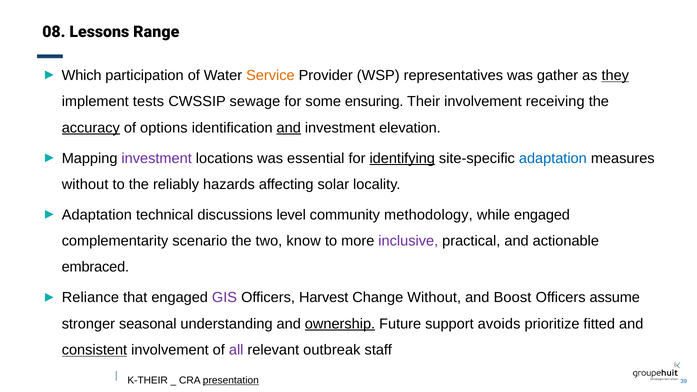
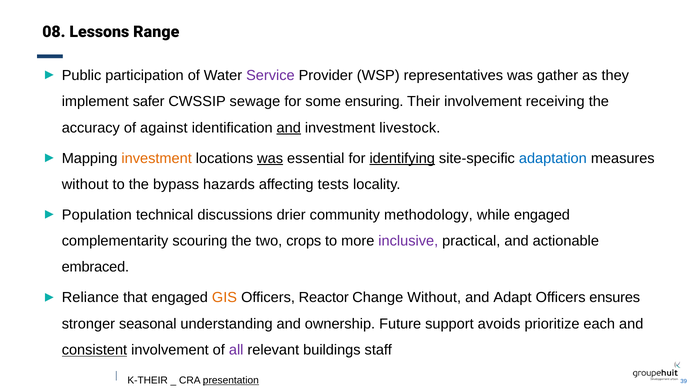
Which: Which -> Public (82, 76)
Service colour: orange -> purple (270, 76)
they underline: present -> none (615, 76)
tests: tests -> safer (149, 102)
accuracy underline: present -> none (91, 128)
options: options -> against (164, 128)
elevation: elevation -> livestock (410, 128)
investment colour: purple -> orange (157, 158)
was underline: none -> present (270, 158)
reliably: reliably -> bypass (176, 184)
solar: solar -> tests (333, 184)
Adaptation: Adaptation -> Population (97, 215)
level: level -> drier (291, 215)
scenario: scenario -> scouring (200, 241)
know: know -> crops (304, 241)
GIS colour: purple -> orange (224, 298)
Harvest: Harvest -> Reactor (324, 298)
Boost: Boost -> Adapt (513, 298)
assume: assume -> ensures (615, 298)
ownership underline: present -> none (340, 324)
fitted: fitted -> each (599, 324)
outbreak: outbreak -> buildings (332, 350)
